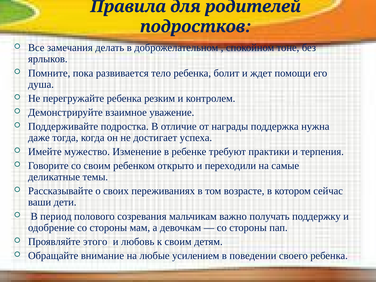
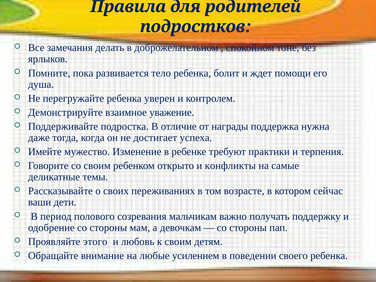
резким: резким -> уверен (160, 98)
переходили: переходили -> конфликты (230, 166)
